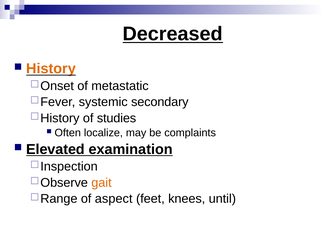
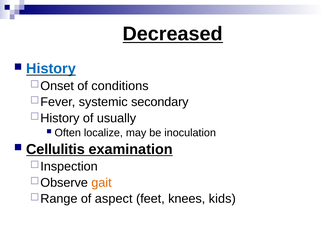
History colour: orange -> blue (51, 69)
metastatic: metastatic -> conditions (120, 86)
studies: studies -> usually (116, 118)
complaints: complaints -> inoculation (190, 133)
Elevated: Elevated -> Cellulitis (55, 149)
until: until -> kids (222, 199)
